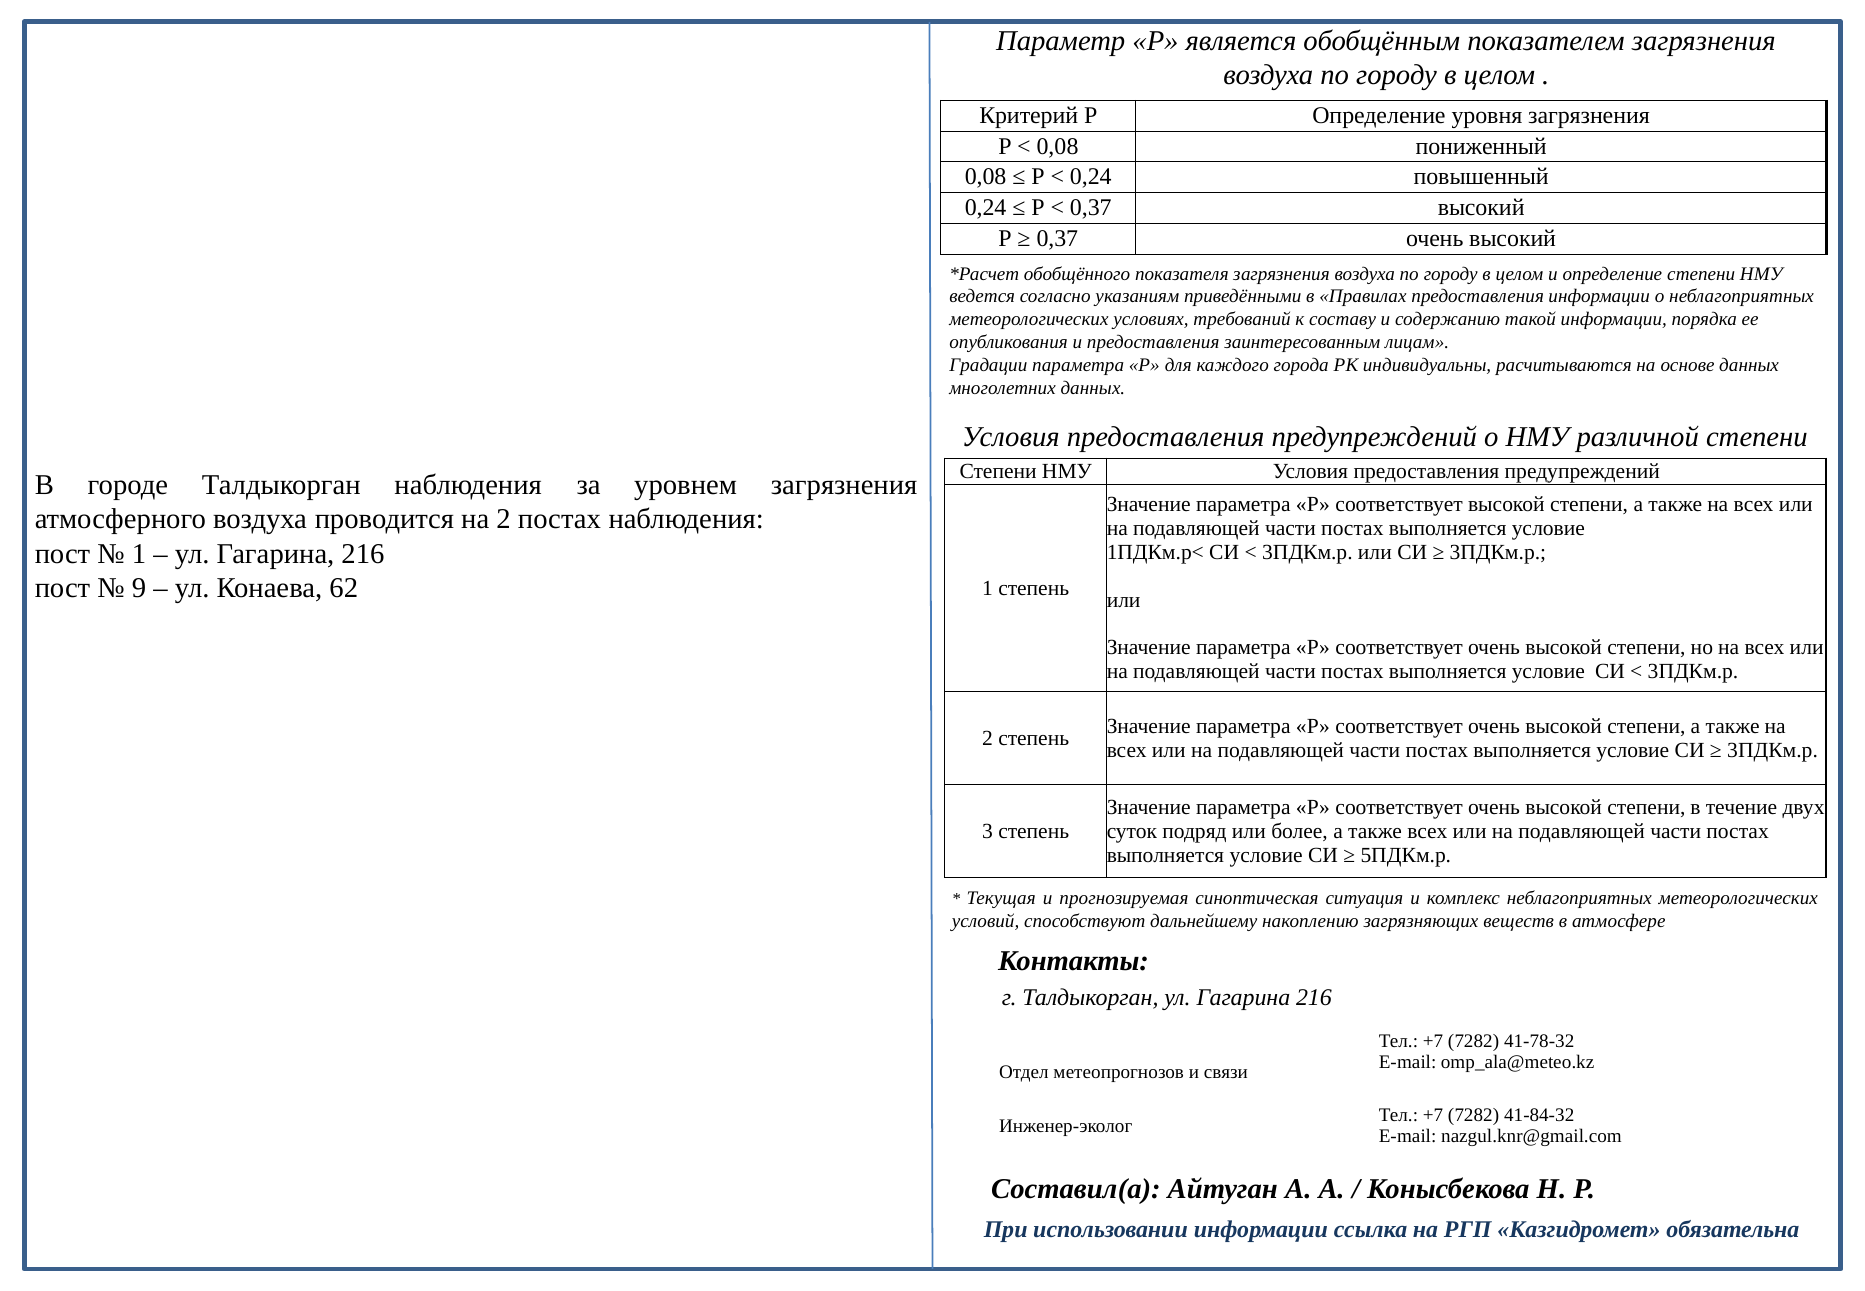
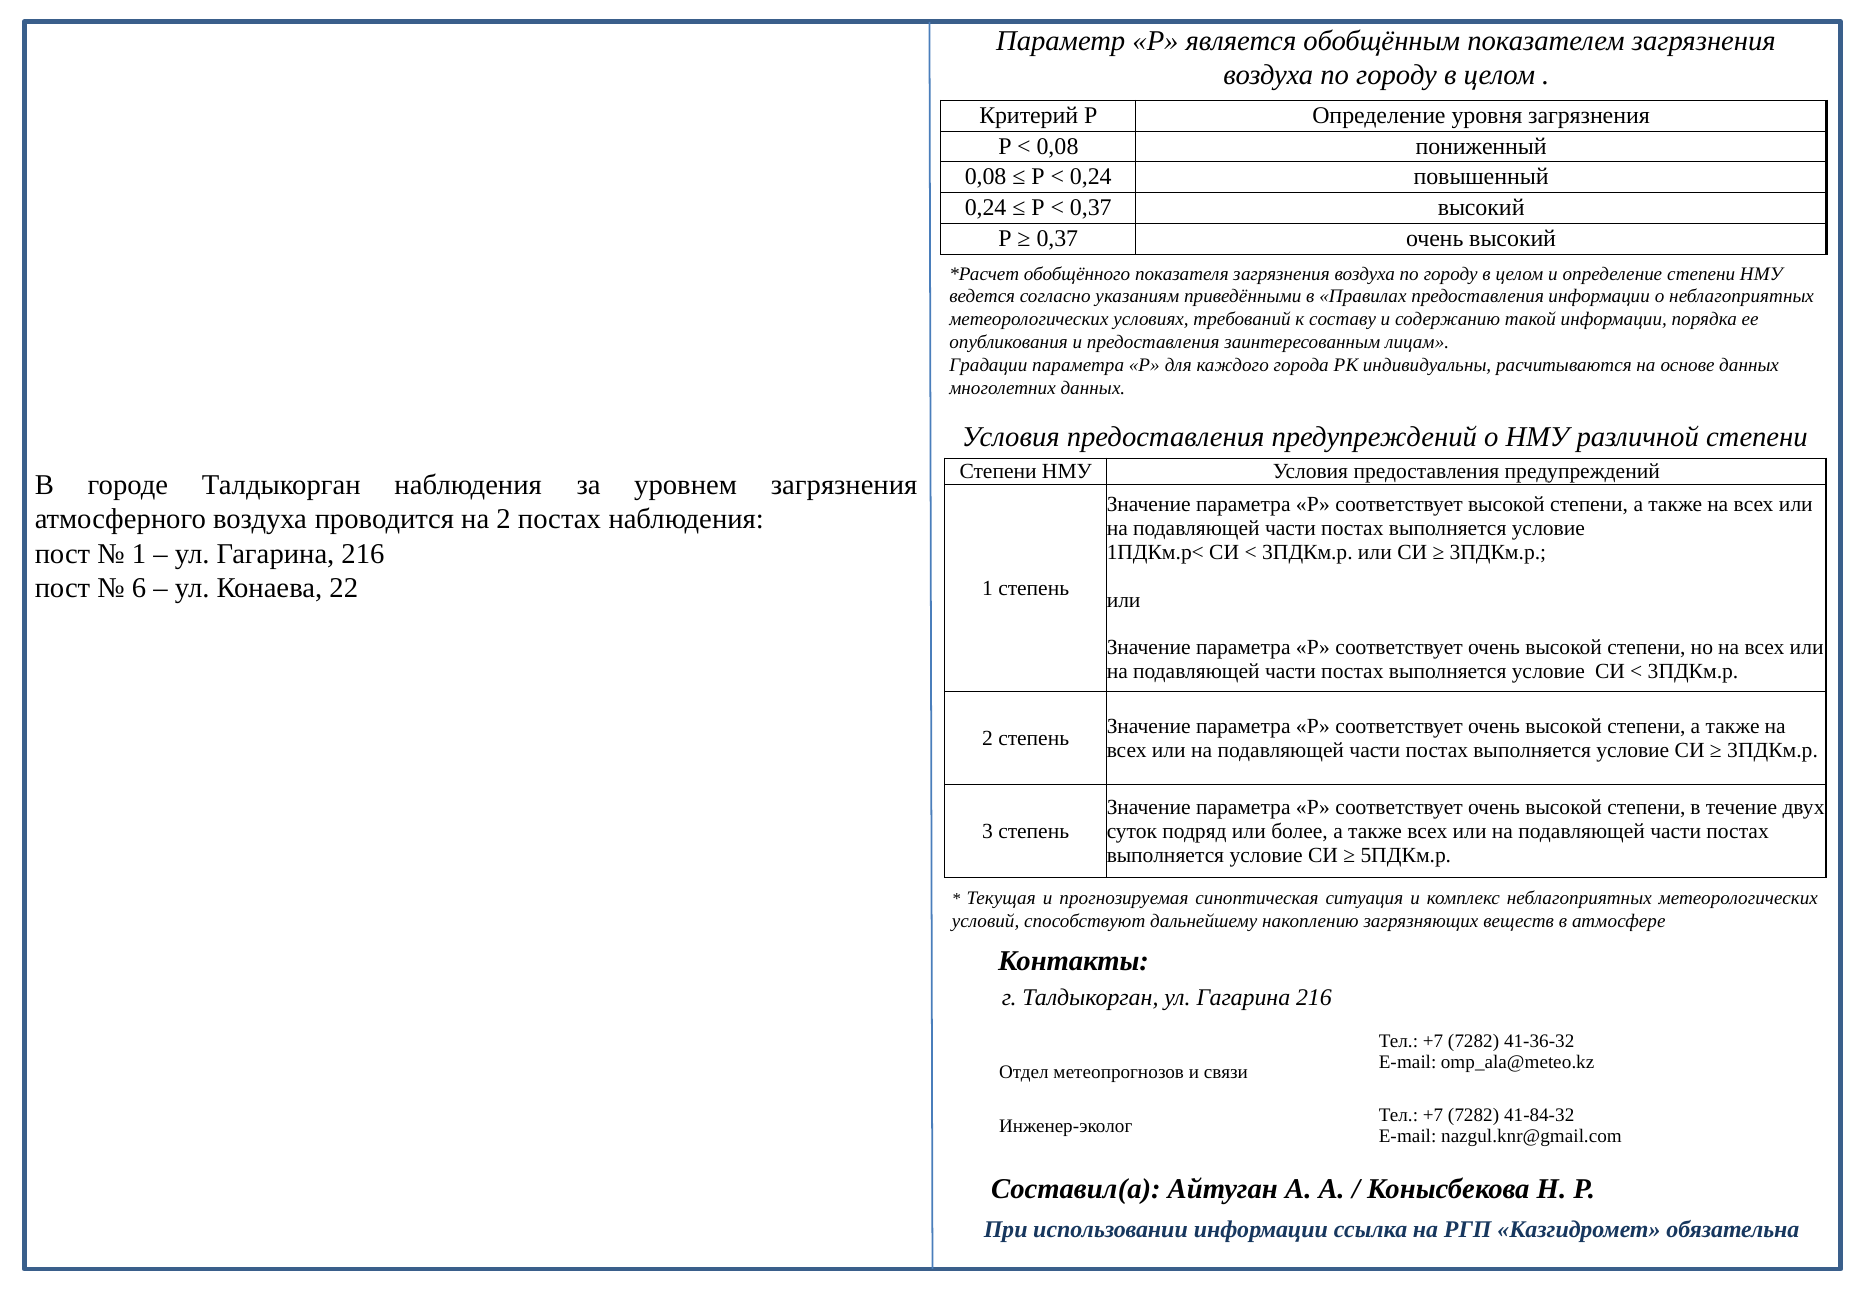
9: 9 -> 6 (139, 588)
62: 62 -> 22 (344, 588)
41-78-32: 41-78-32 -> 41-36-32 (1539, 1041)
